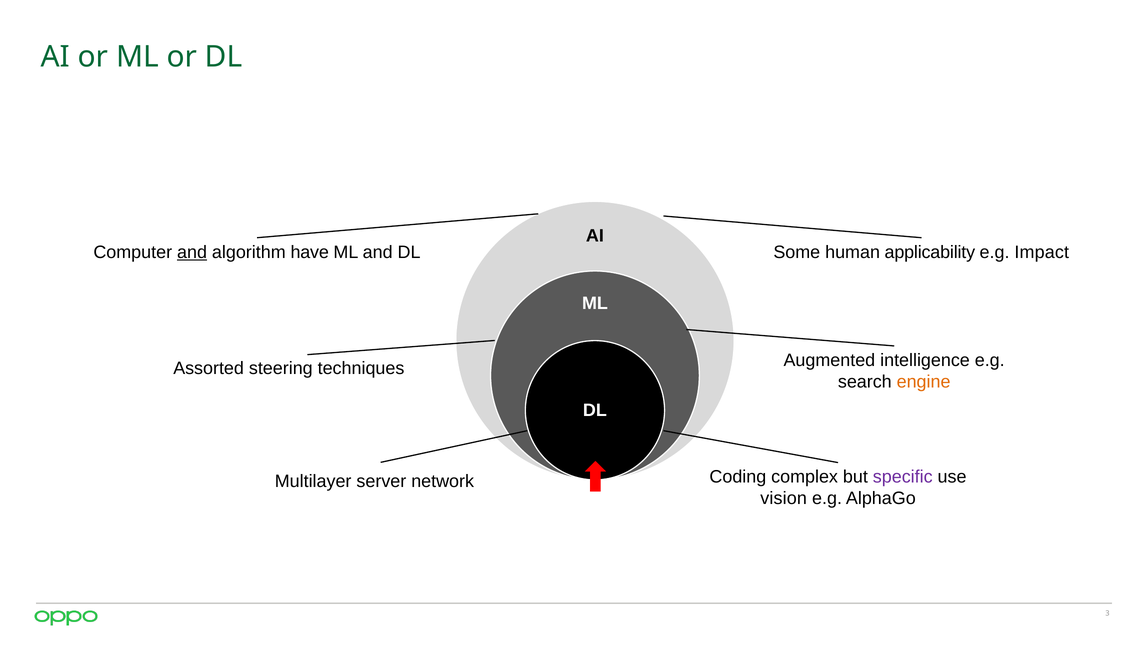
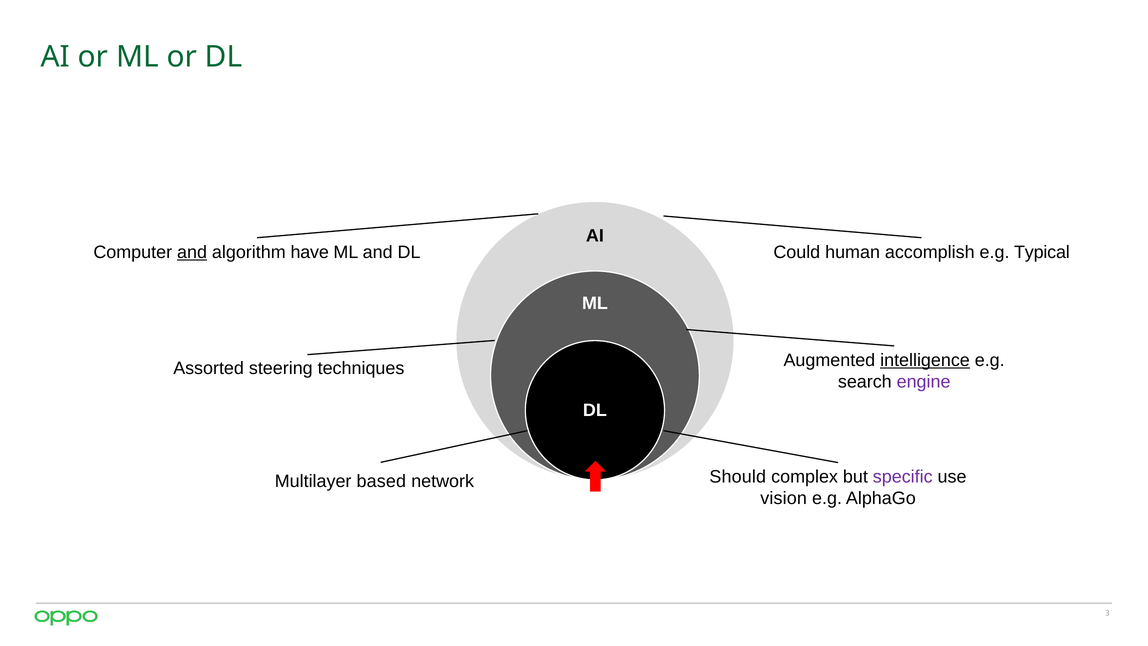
Some: Some -> Could (797, 252)
applicability: applicability -> accomplish (930, 252)
Impact: Impact -> Typical (1042, 252)
intelligence underline: none -> present (925, 360)
engine colour: orange -> purple (924, 382)
server: server -> based (381, 481)
Coding: Coding -> Should (738, 477)
